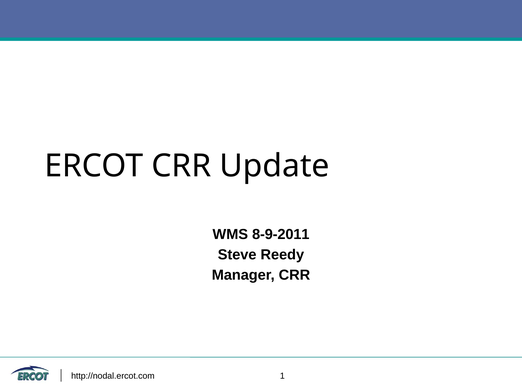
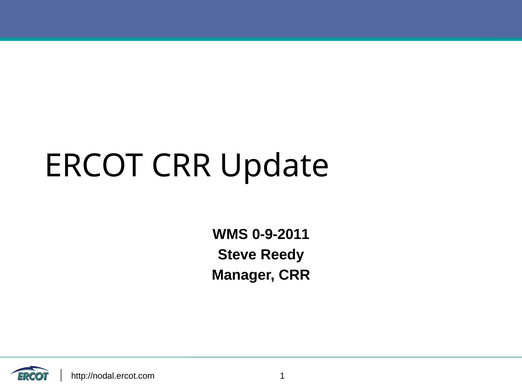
8-9-2011: 8-9-2011 -> 0-9-2011 (281, 234)
